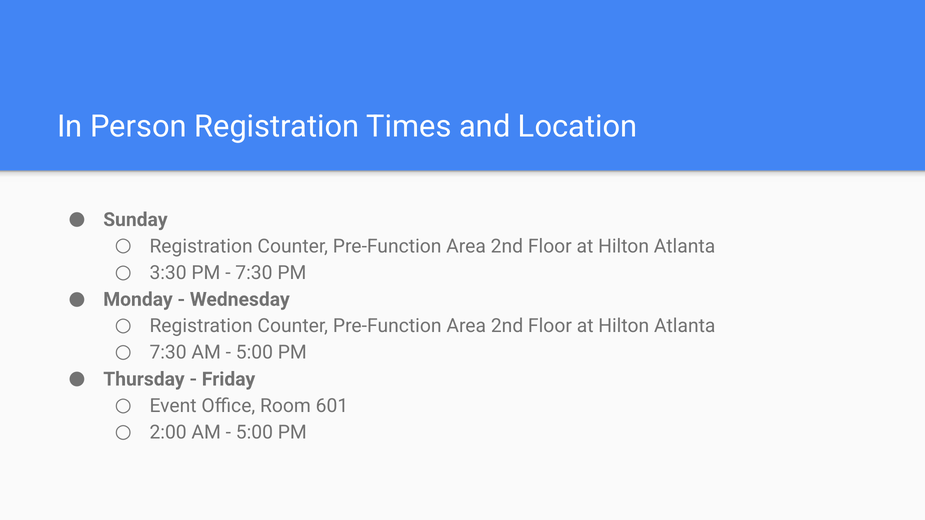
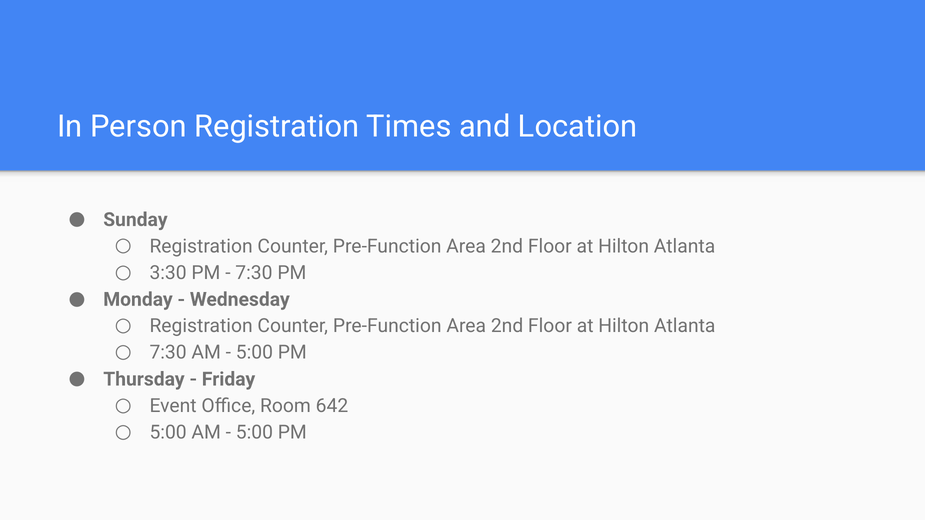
601: 601 -> 642 (332, 406)
2:00: 2:00 -> 5:00 (168, 433)
